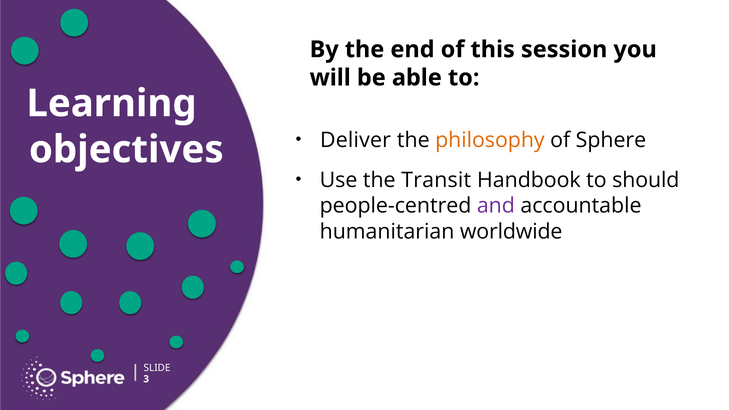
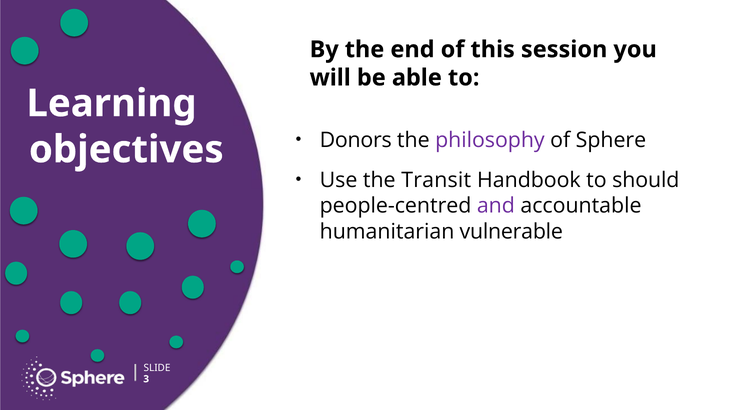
Deliver: Deliver -> Donors (356, 140)
philosophy colour: orange -> purple (490, 140)
worldwide: worldwide -> vulnerable (511, 232)
